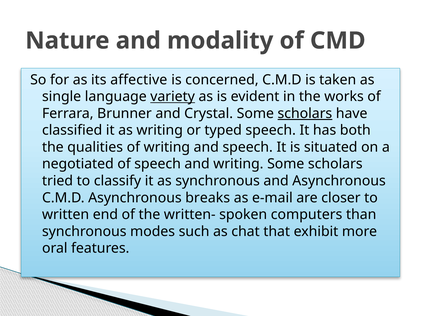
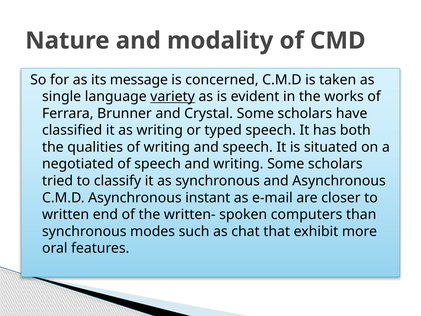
affective: affective -> message (139, 80)
scholars underline: present -> none (305, 113)
breaks: breaks -> instant (208, 198)
